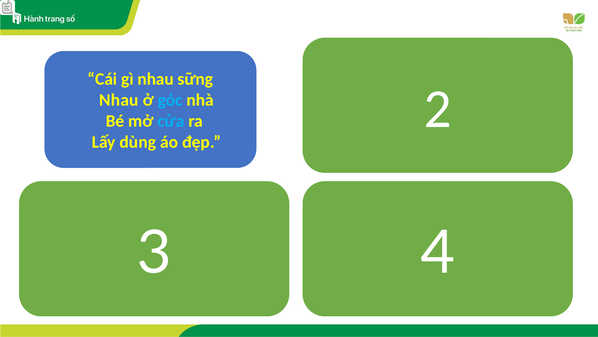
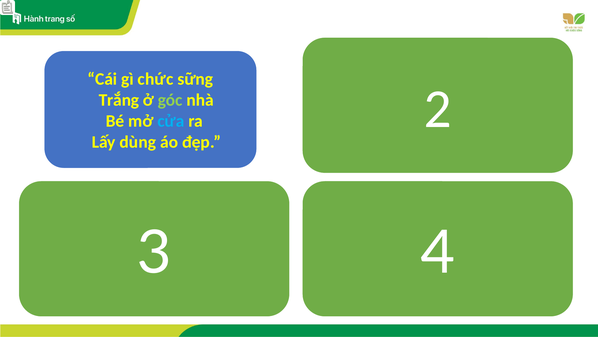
gì nhau: nhau -> chức (155, 79)
Nhau: Nhau -> Trắng (119, 100)
góc colour: light blue -> light green (170, 100)
